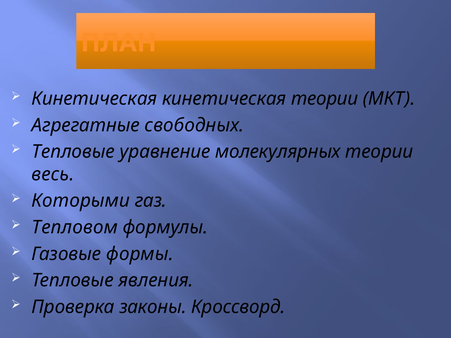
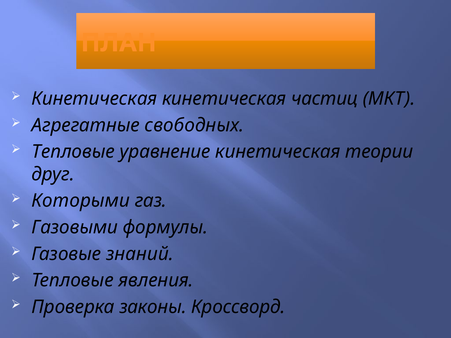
кинетическая теории: теории -> частиц (325, 99)
уравнение молекулярных: молекулярных -> кинетическая (278, 152)
весь: весь -> друг (53, 174)
Тепловом: Тепловом -> Газовыми (75, 227)
формы: формы -> знаний (140, 254)
